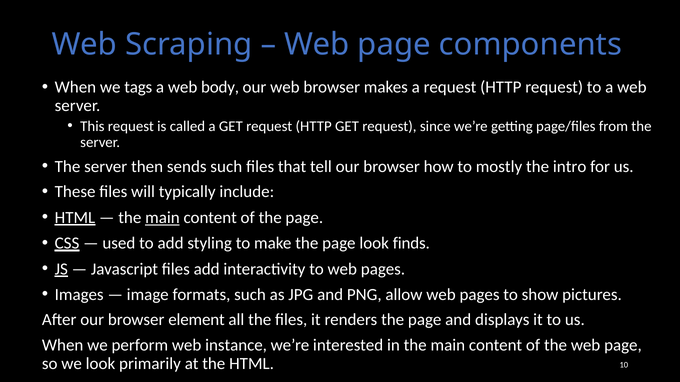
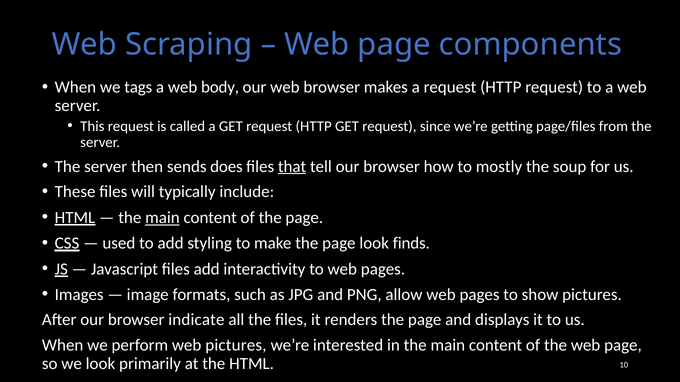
sends such: such -> does (226, 167)
that underline: none -> present (292, 167)
intro: intro -> soup (570, 167)
element: element -> indicate (196, 320)
web instance: instance -> pictures (236, 346)
